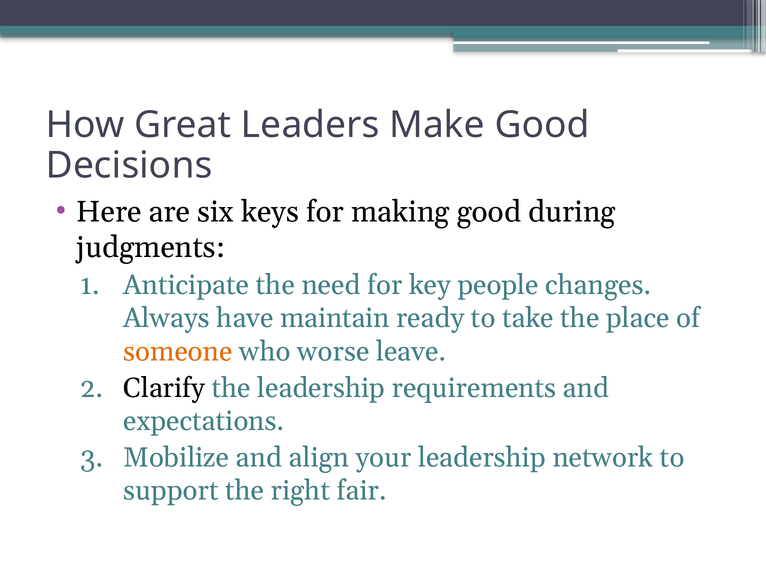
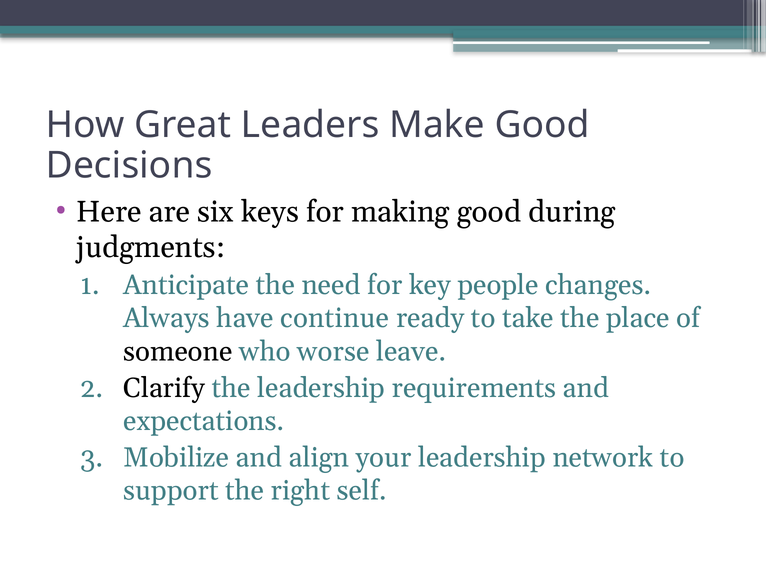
maintain: maintain -> continue (335, 319)
someone colour: orange -> black (178, 352)
fair: fair -> self (362, 491)
